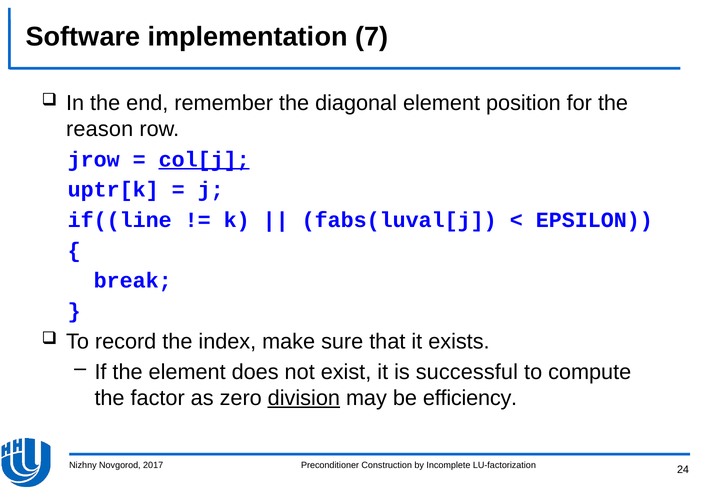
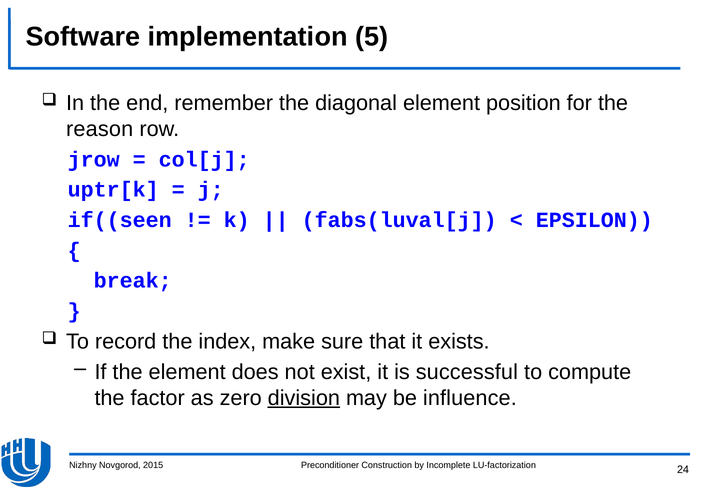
7: 7 -> 5 (372, 37)
col[j underline: present -> none (204, 159)
if((line: if((line -> if((seen (120, 220)
efficiency: efficiency -> influence (470, 397)
2017: 2017 -> 2015 (153, 465)
